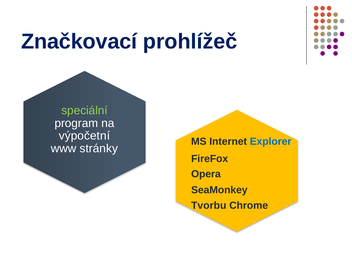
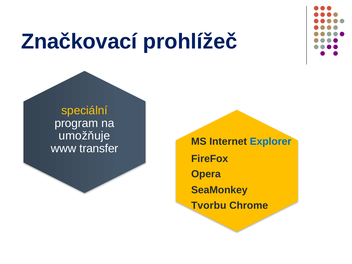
speciální colour: light green -> yellow (85, 110)
výpočetní: výpočetní -> umožňuje (84, 136)
stránky: stránky -> transfer (99, 148)
